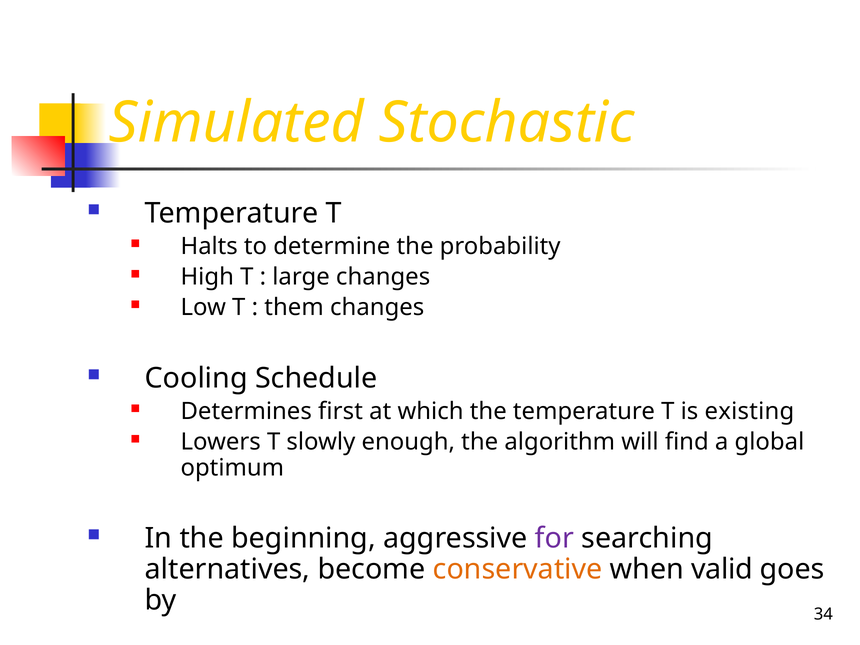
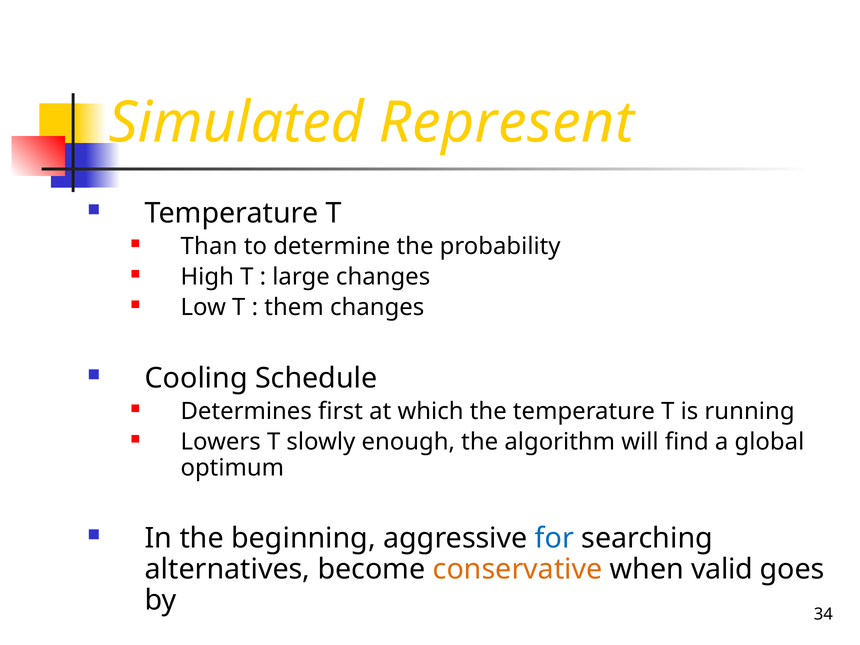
Stochastic: Stochastic -> Represent (507, 123)
Halts: Halts -> Than (209, 246)
existing: existing -> running (750, 411)
for colour: purple -> blue (554, 538)
